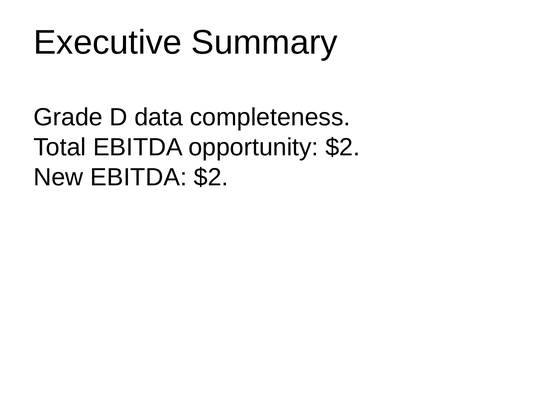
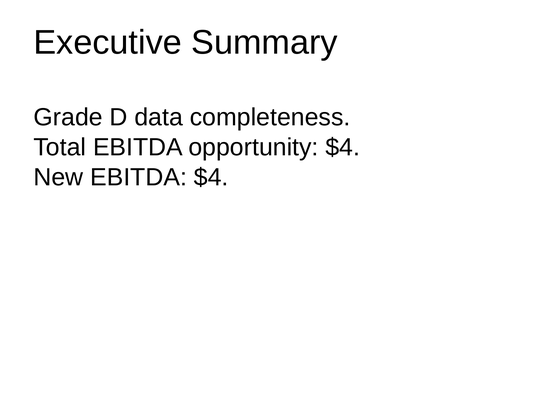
opportunity $2: $2 -> $4 (343, 147)
EBITDA $2: $2 -> $4 (211, 177)
